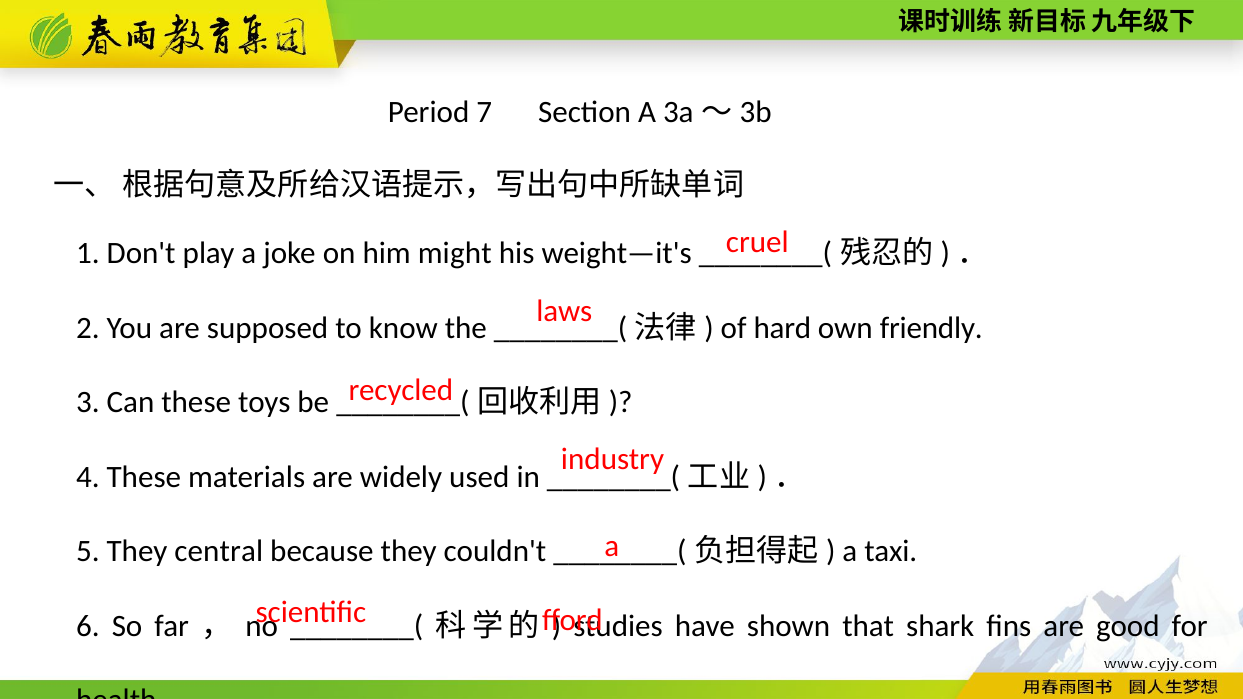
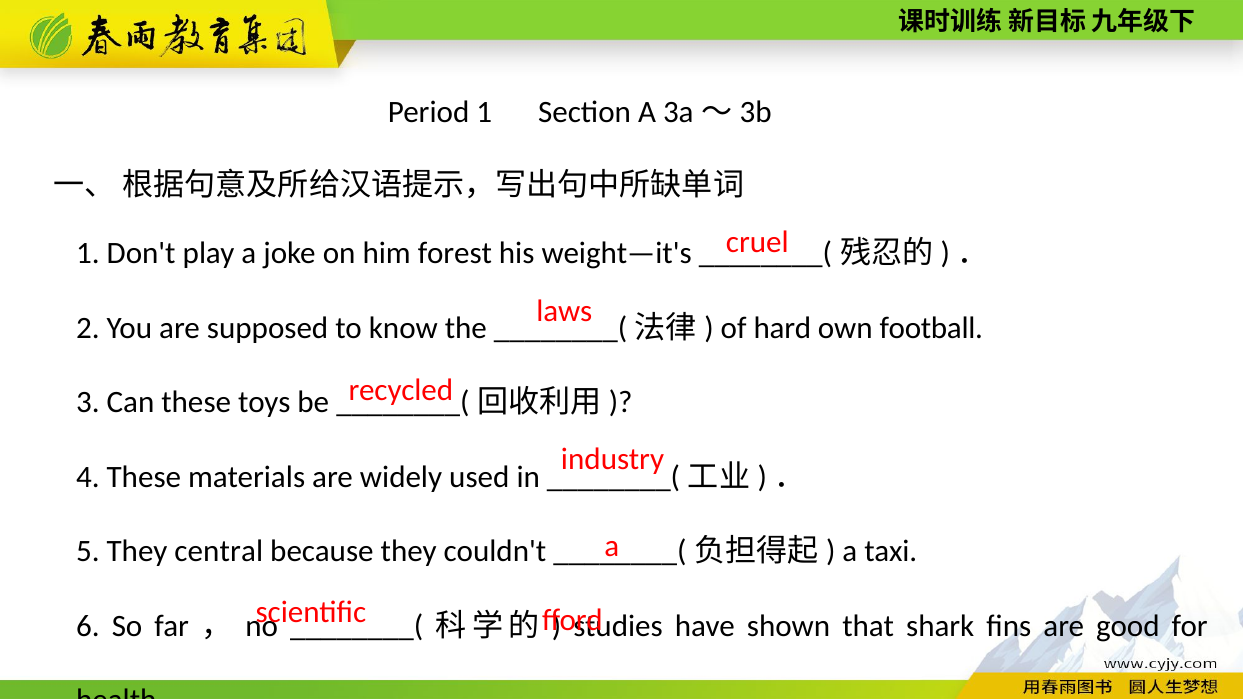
Period 7: 7 -> 1 (484, 112)
might: might -> forest (455, 253)
friendly: friendly -> football (931, 328)
